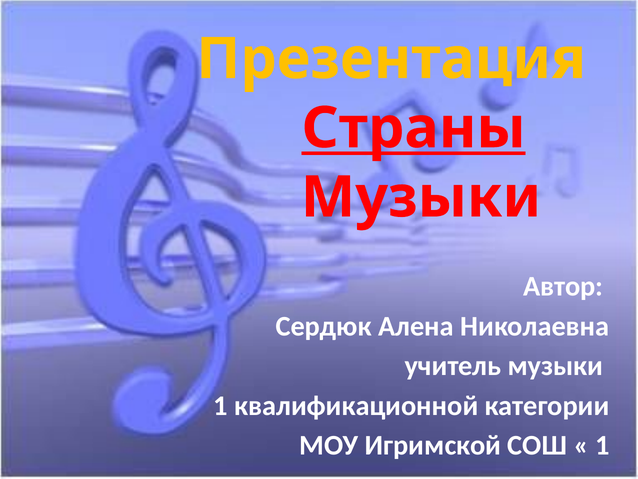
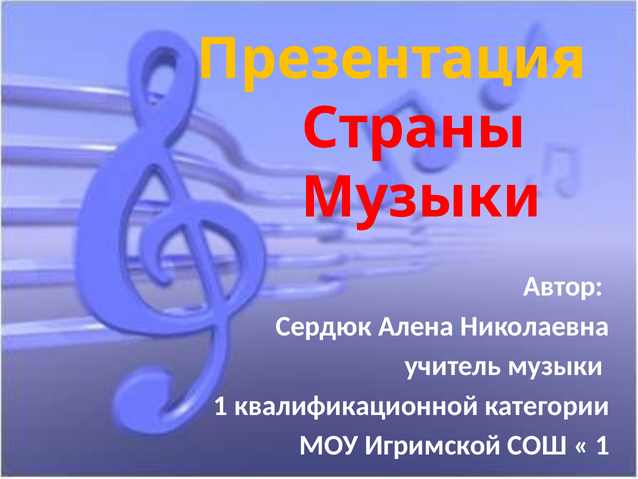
Страны underline: present -> none (414, 128)
